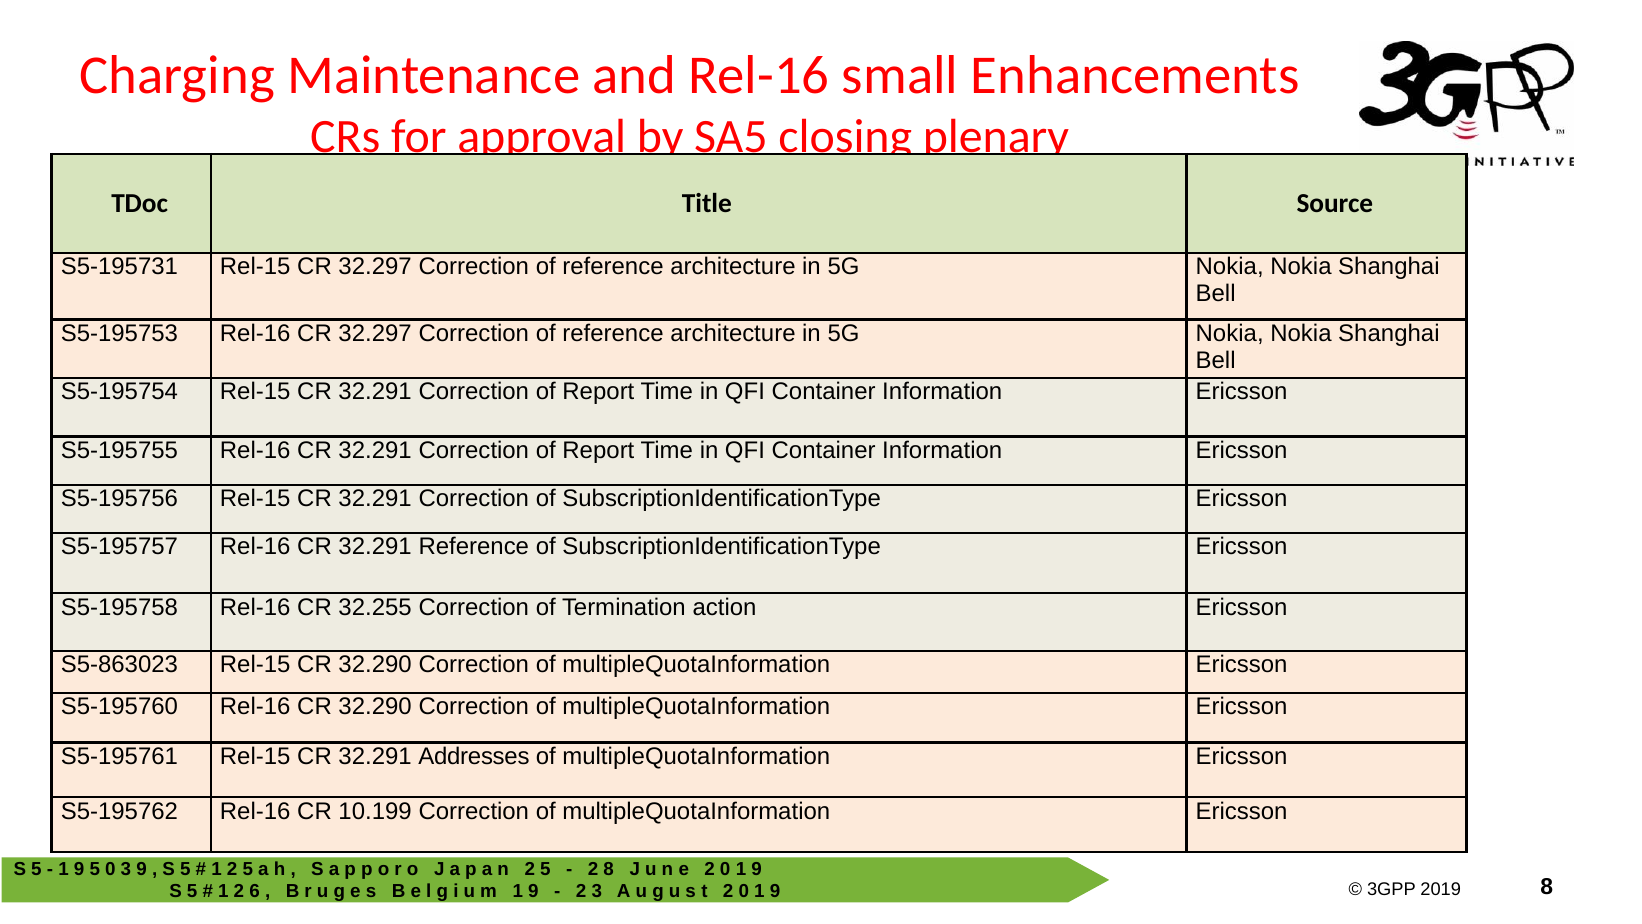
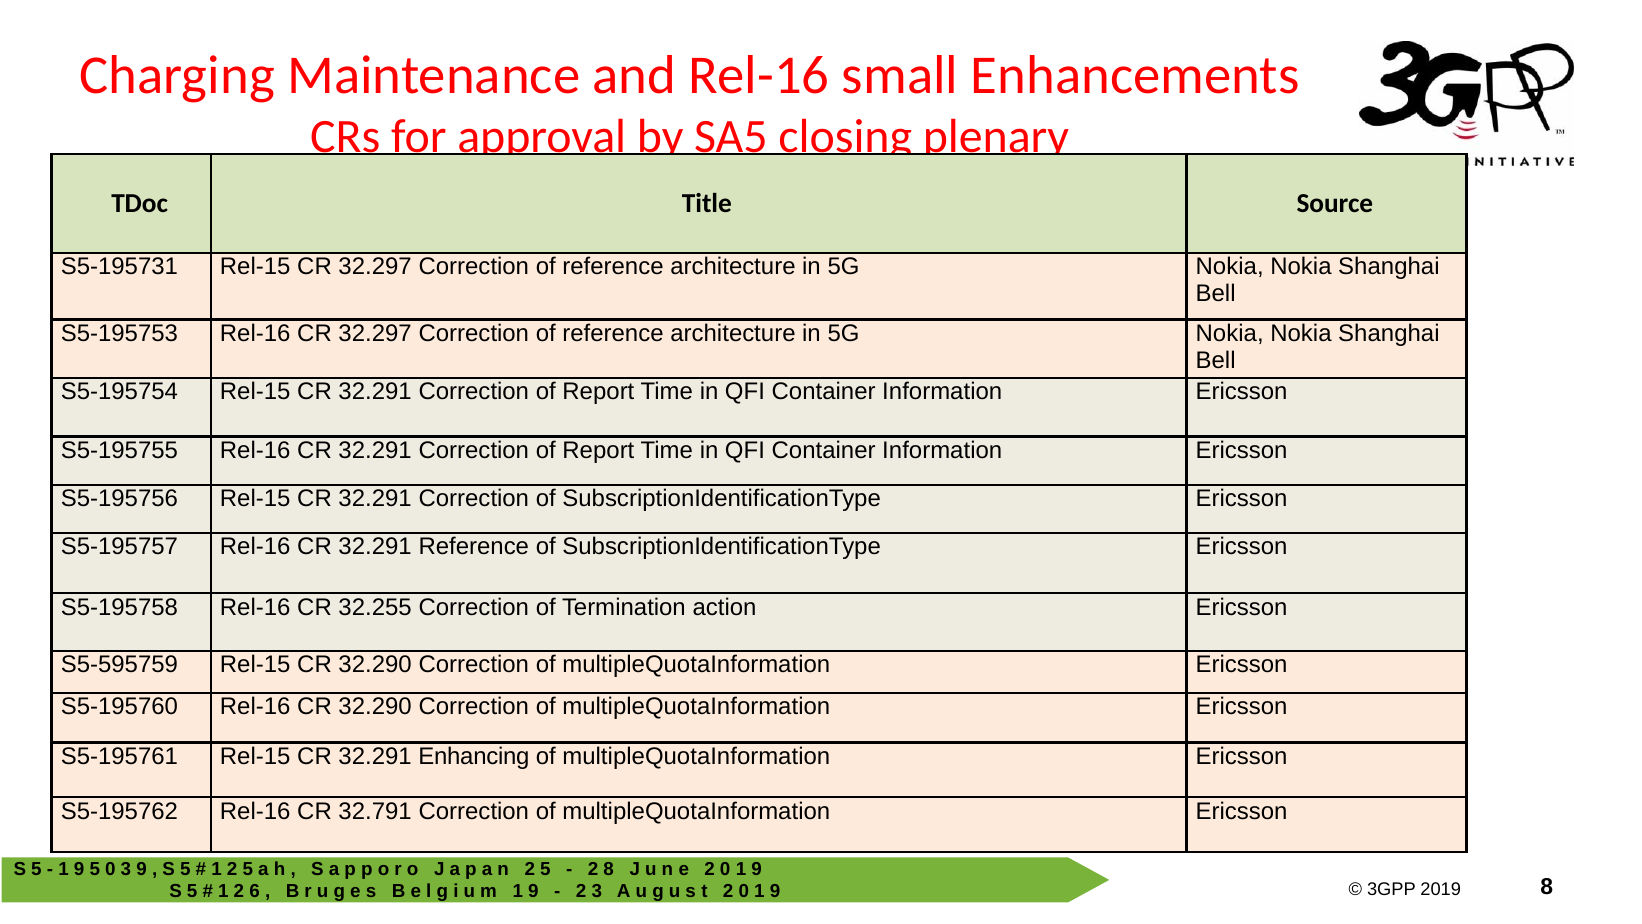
S5-863023: S5-863023 -> S5-595759 (119, 664)
Addresses: Addresses -> Enhancing (474, 756)
10.199: 10.199 -> 32.791 (375, 811)
